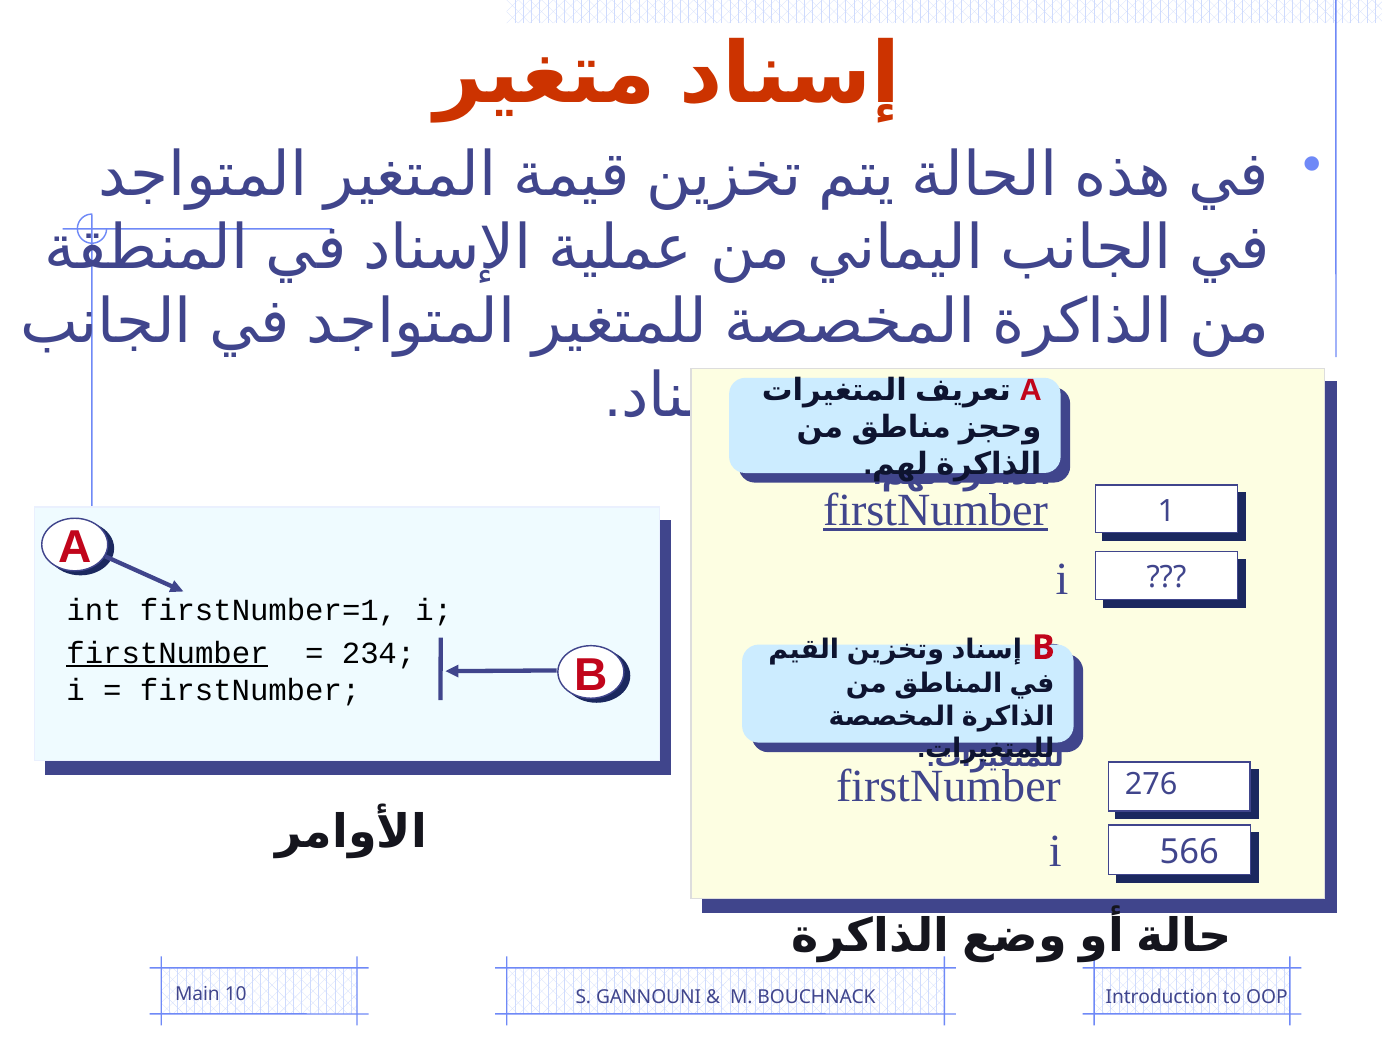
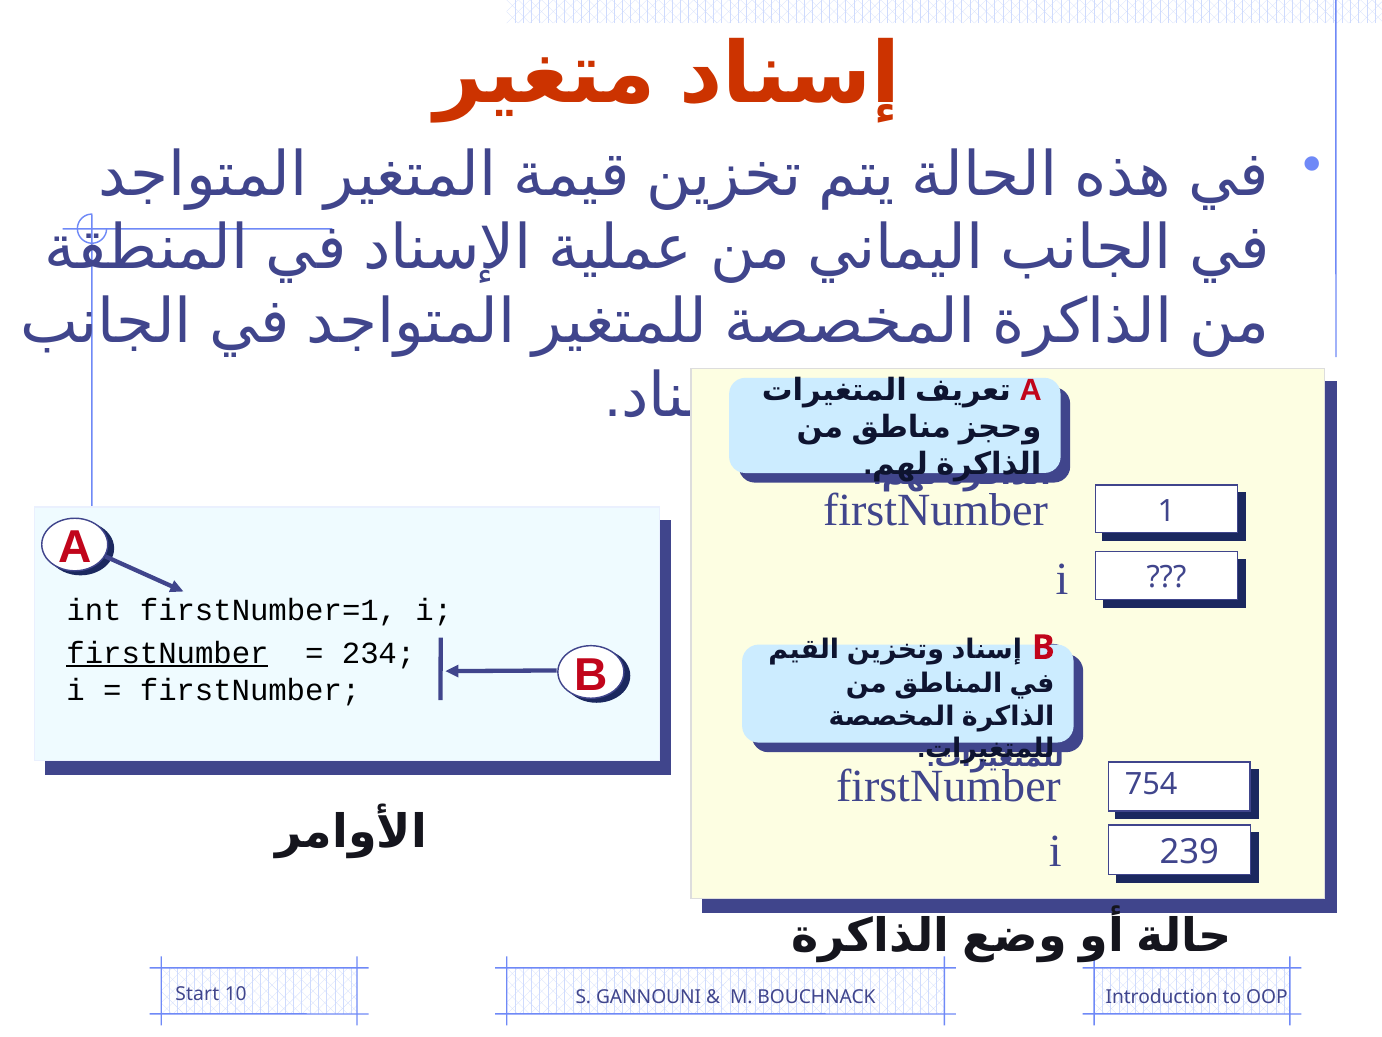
firstNumber underline: present -> none (935, 510)
276: 276 -> 754 (1151, 784)
566: 566 -> 239 (1189, 852)
Main: Main -> Start (197, 993)
